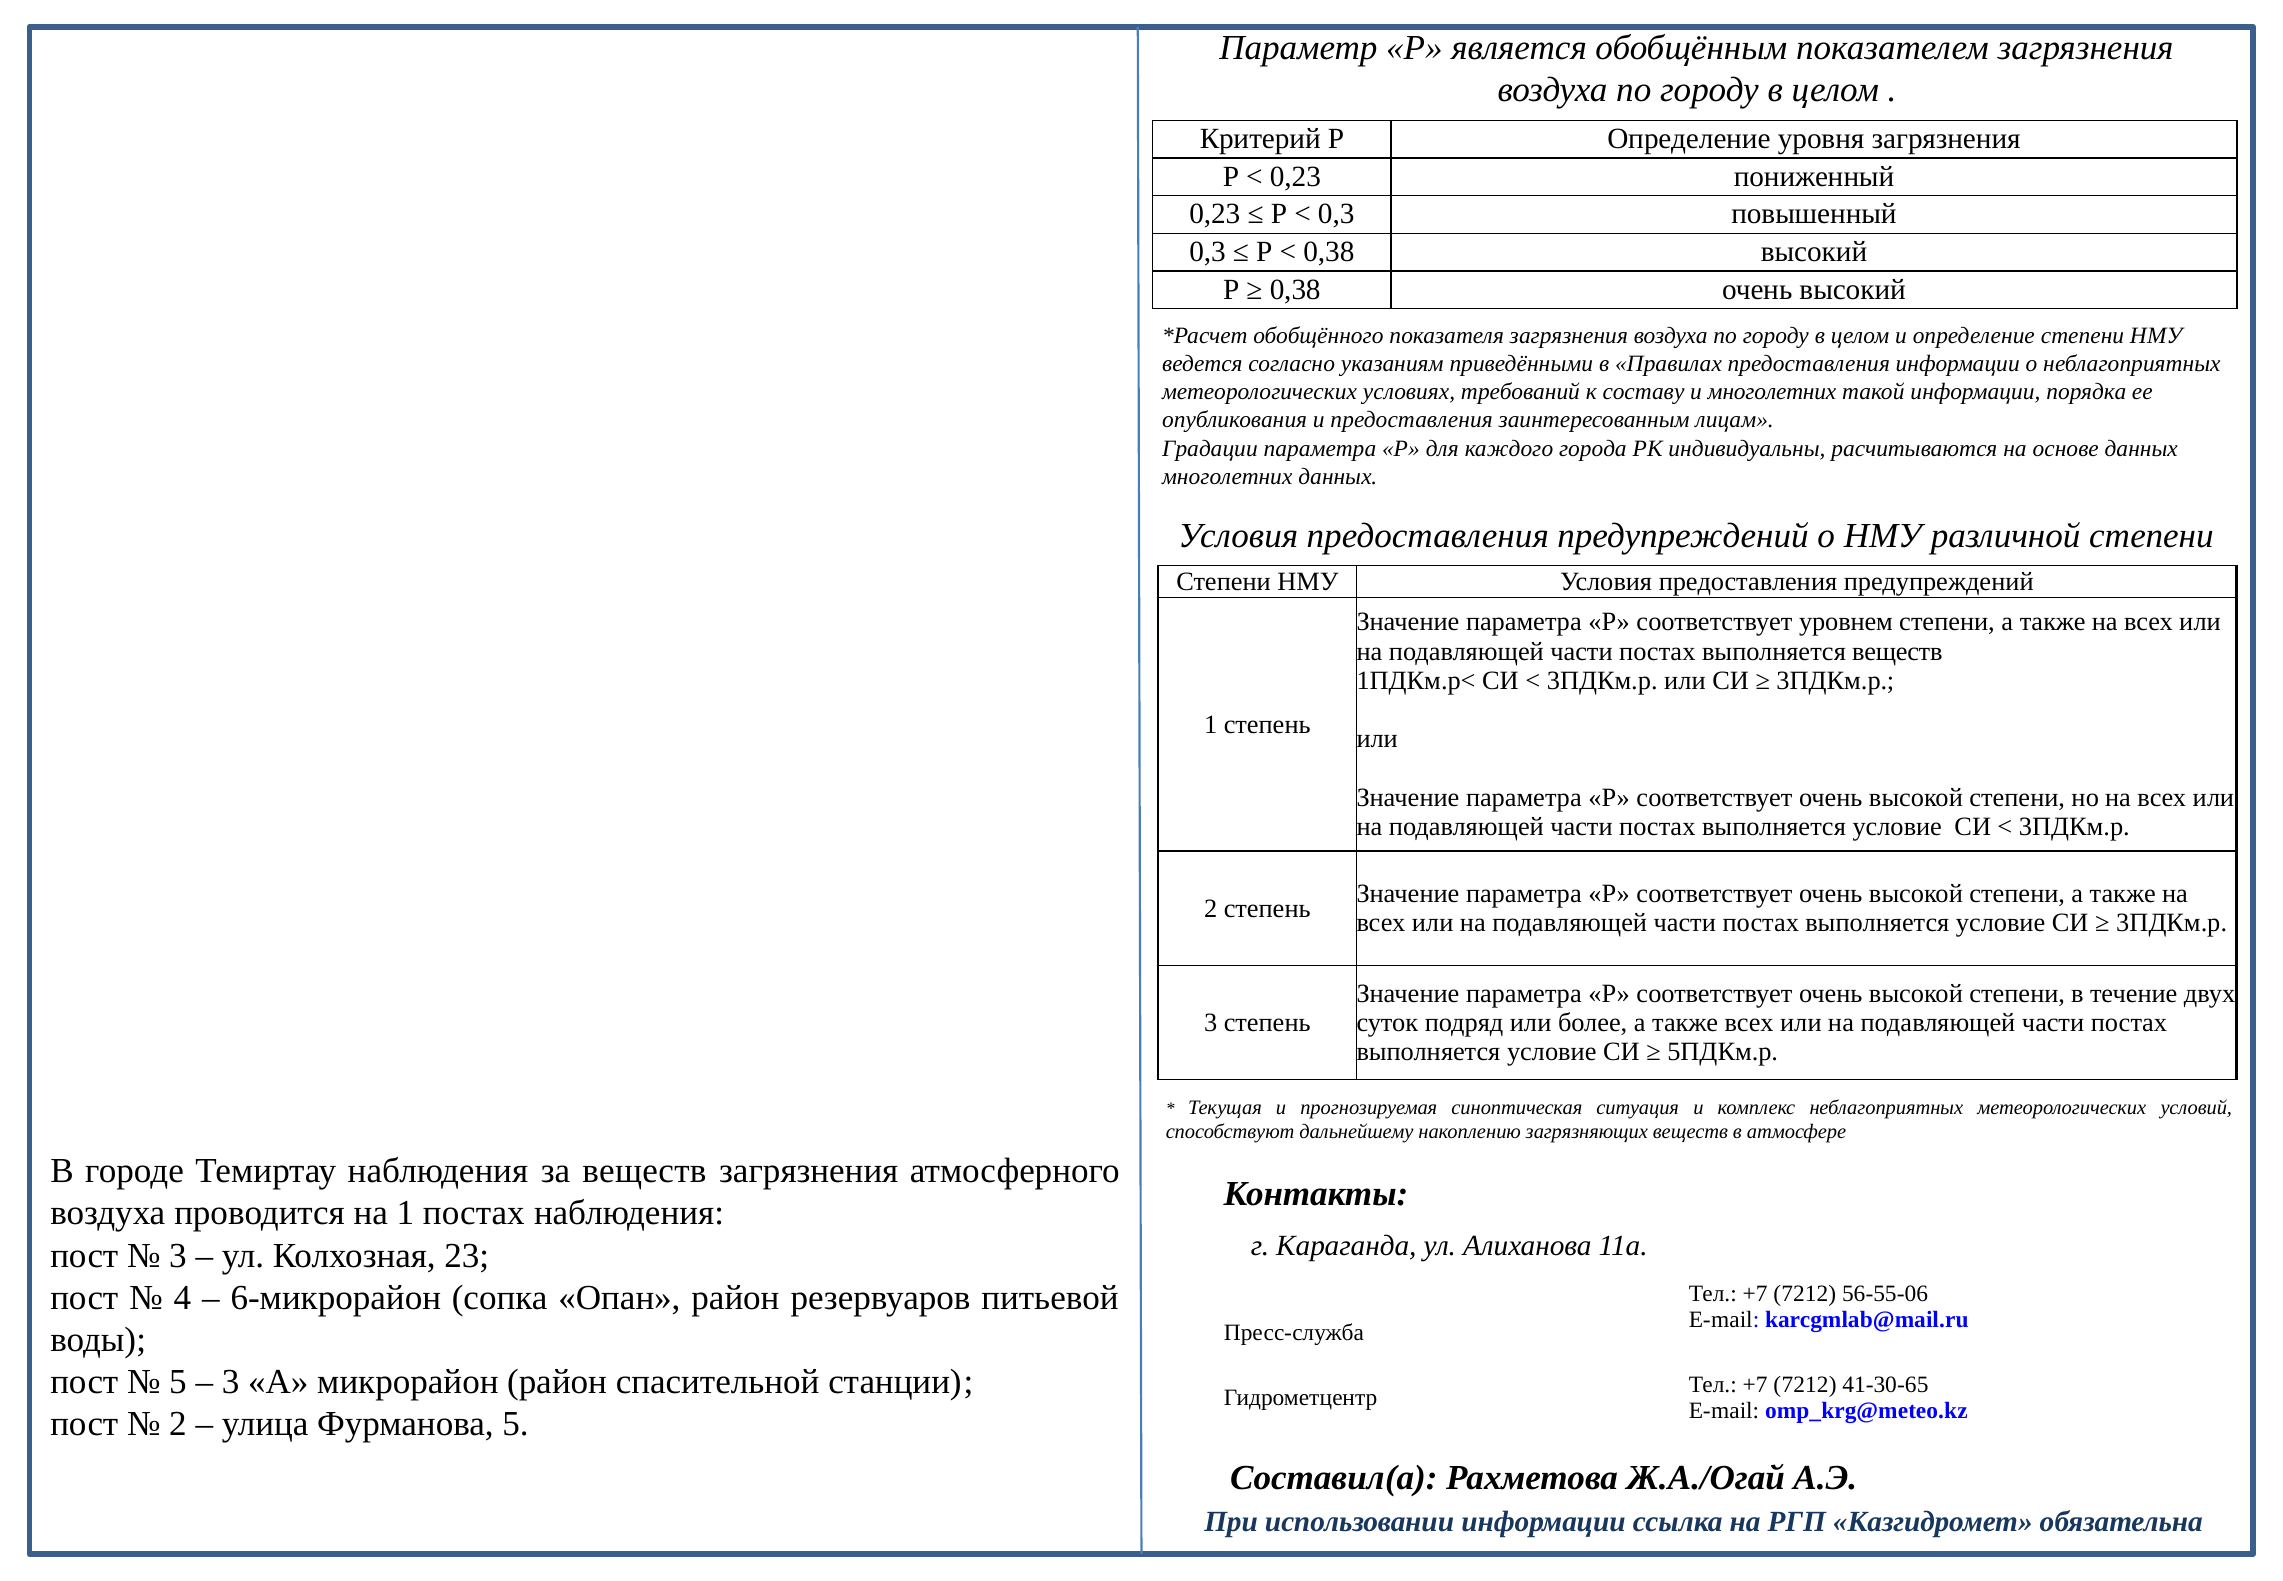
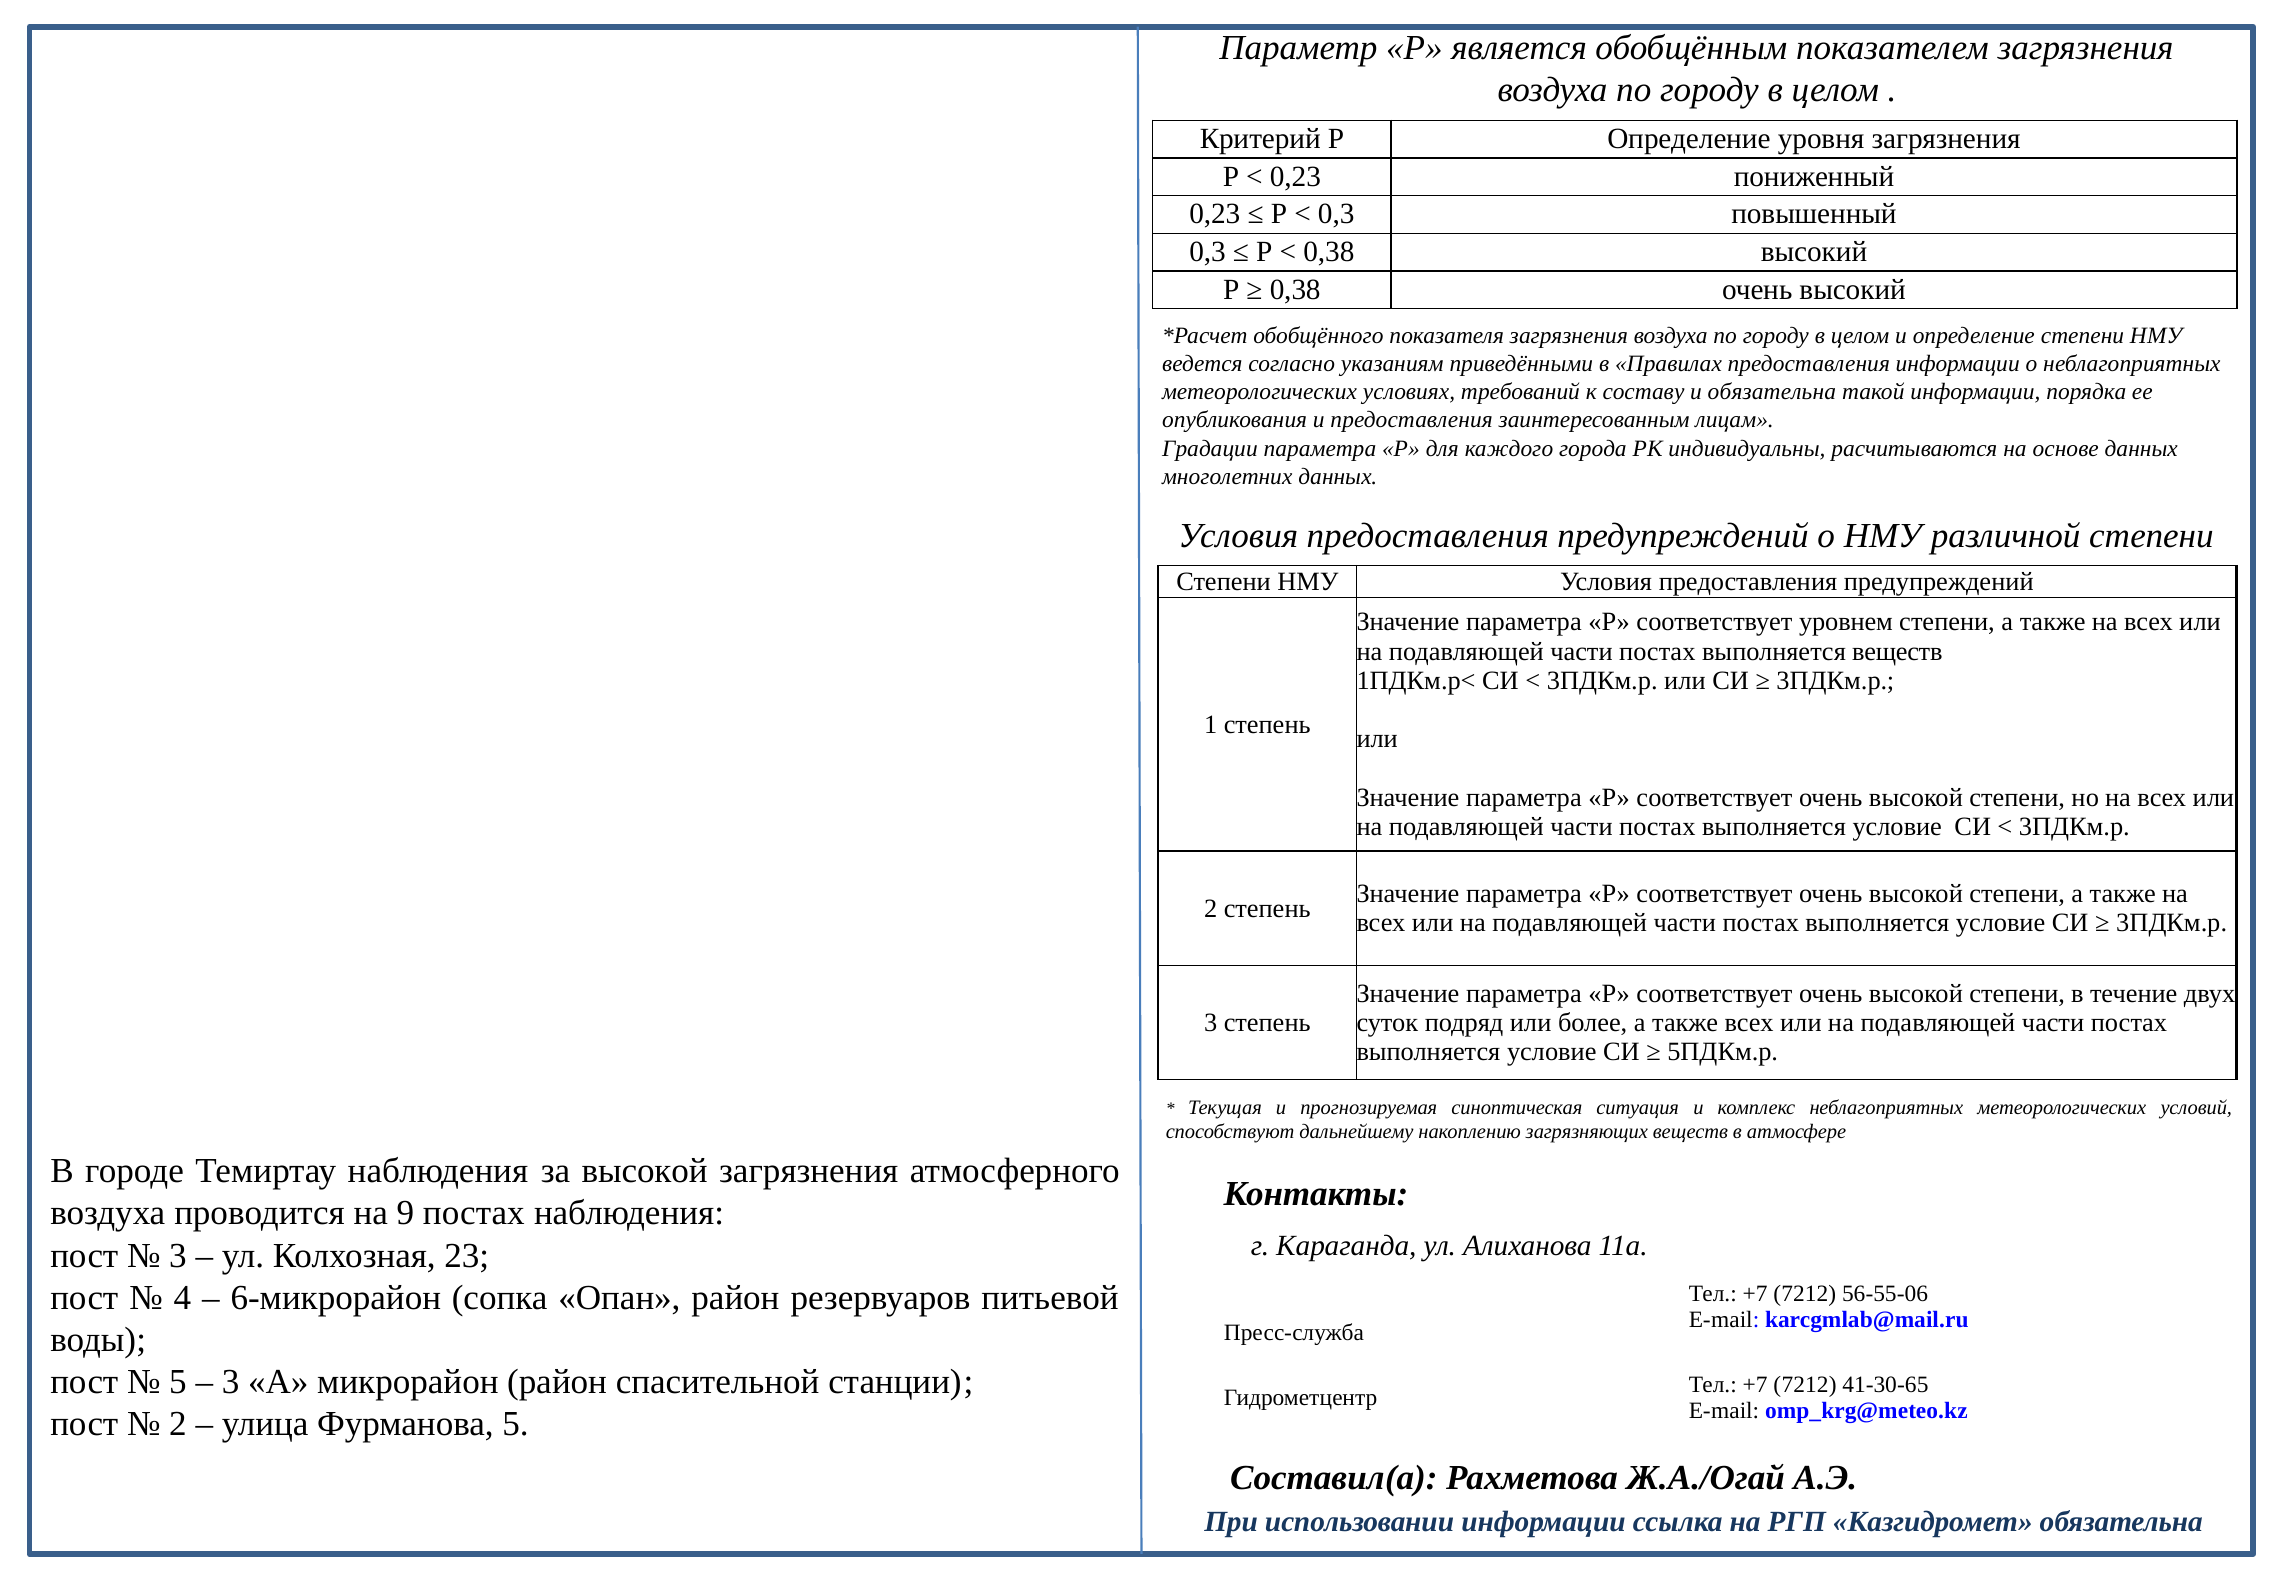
и многолетних: многолетних -> обязательна (1772, 392)
за веществ: веществ -> высокой (645, 1171)
на 1: 1 -> 9 (405, 1213)
